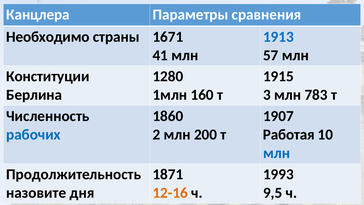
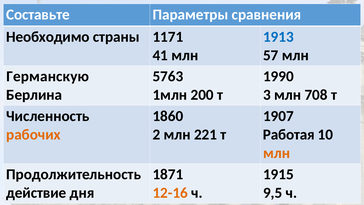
Канцлера: Канцлера -> Составьте (38, 15)
1671: 1671 -> 1171 (168, 37)
Конституции: Конституции -> Германскую (48, 76)
1280: 1280 -> 5763 (168, 76)
1915: 1915 -> 1990 (278, 76)
160: 160 -> 200 (202, 95)
783: 783 -> 708 (316, 95)
рабочих colour: blue -> orange (33, 135)
200: 200 -> 221 (206, 135)
млн colour: blue -> orange (277, 153)
1993: 1993 -> 1915 (278, 174)
назовите: назовите -> действие (36, 193)
